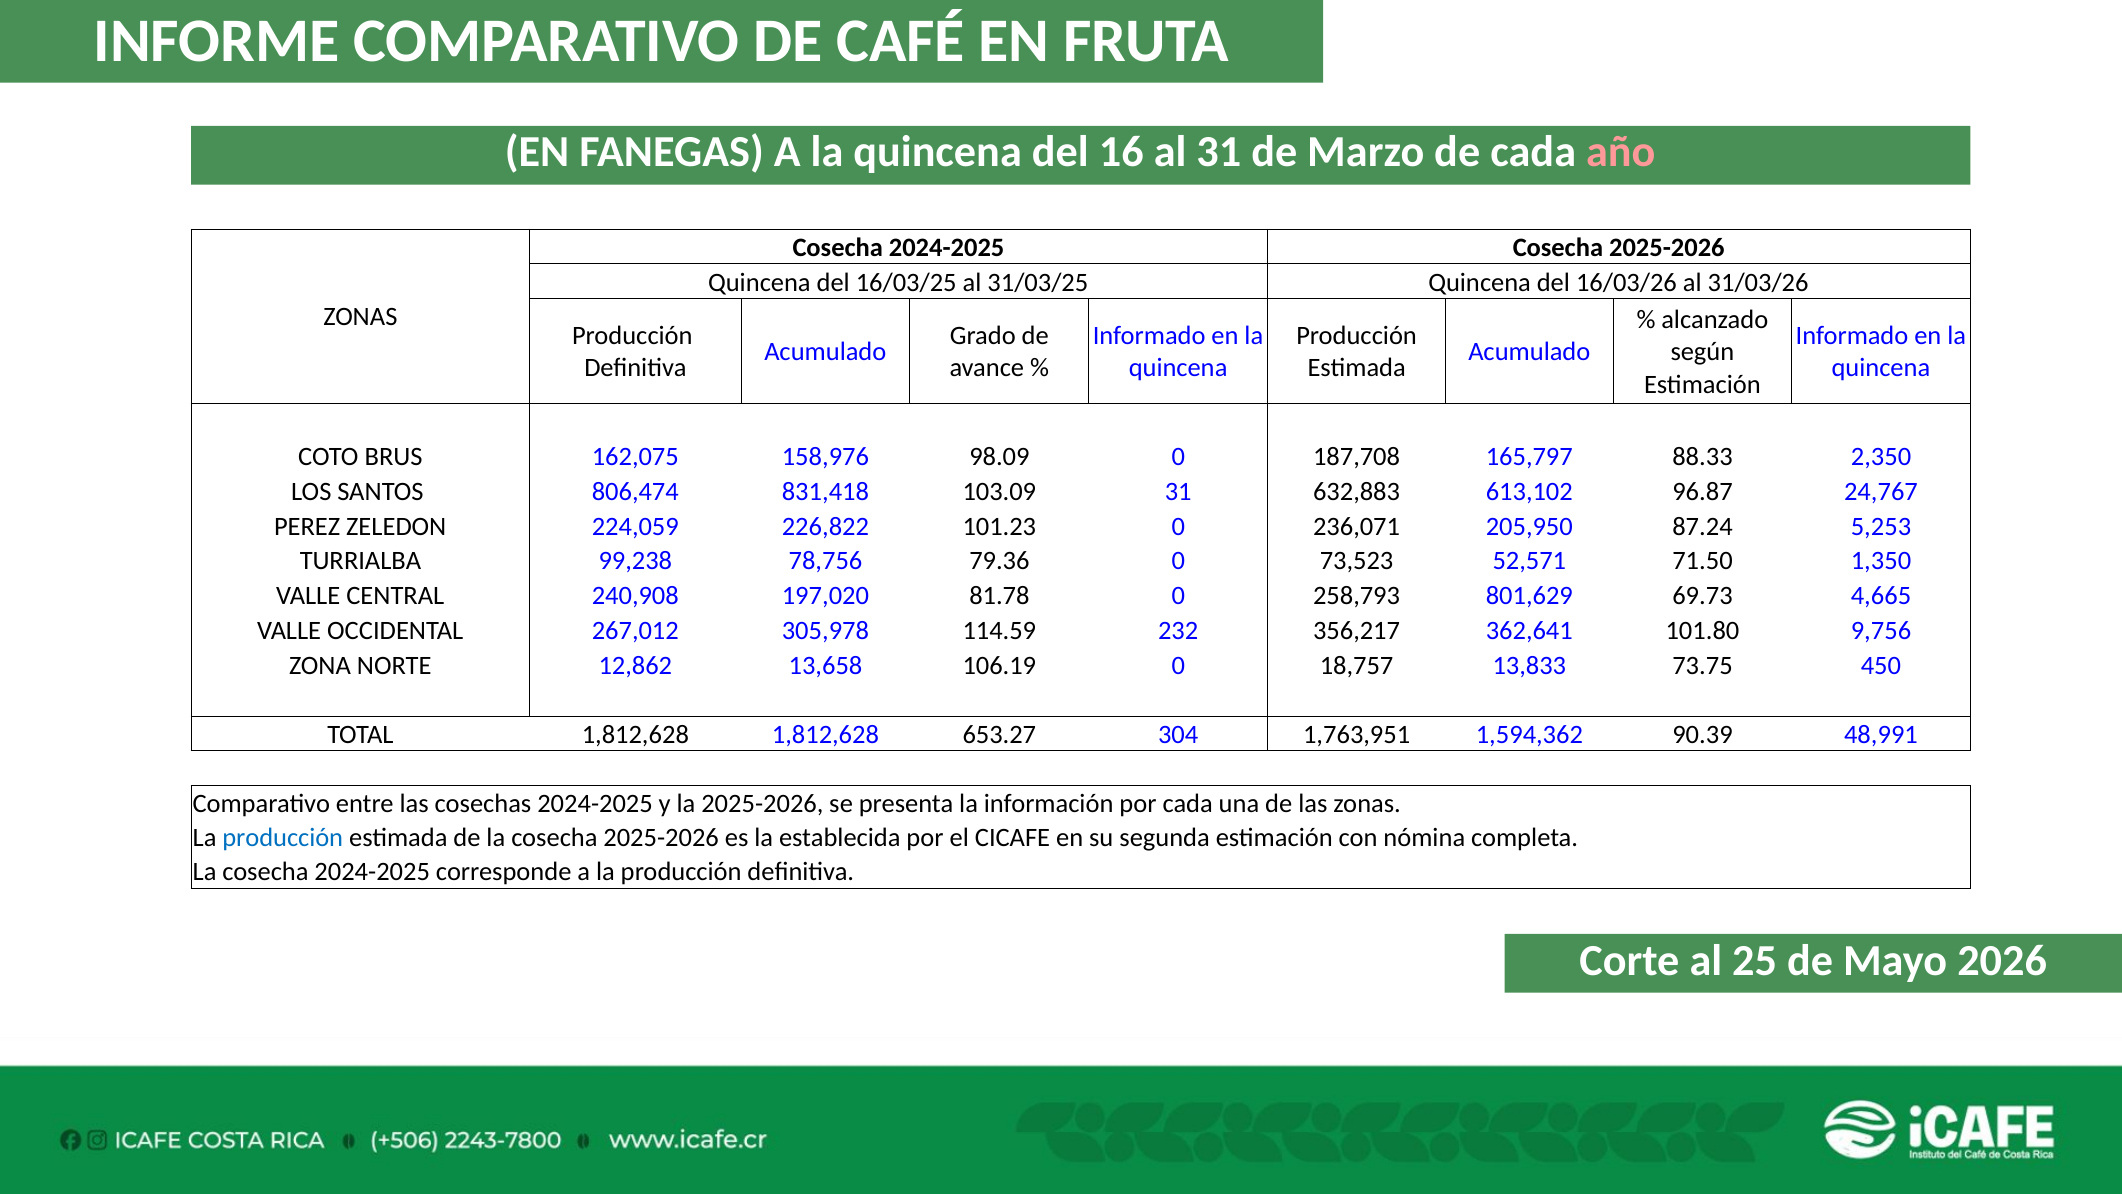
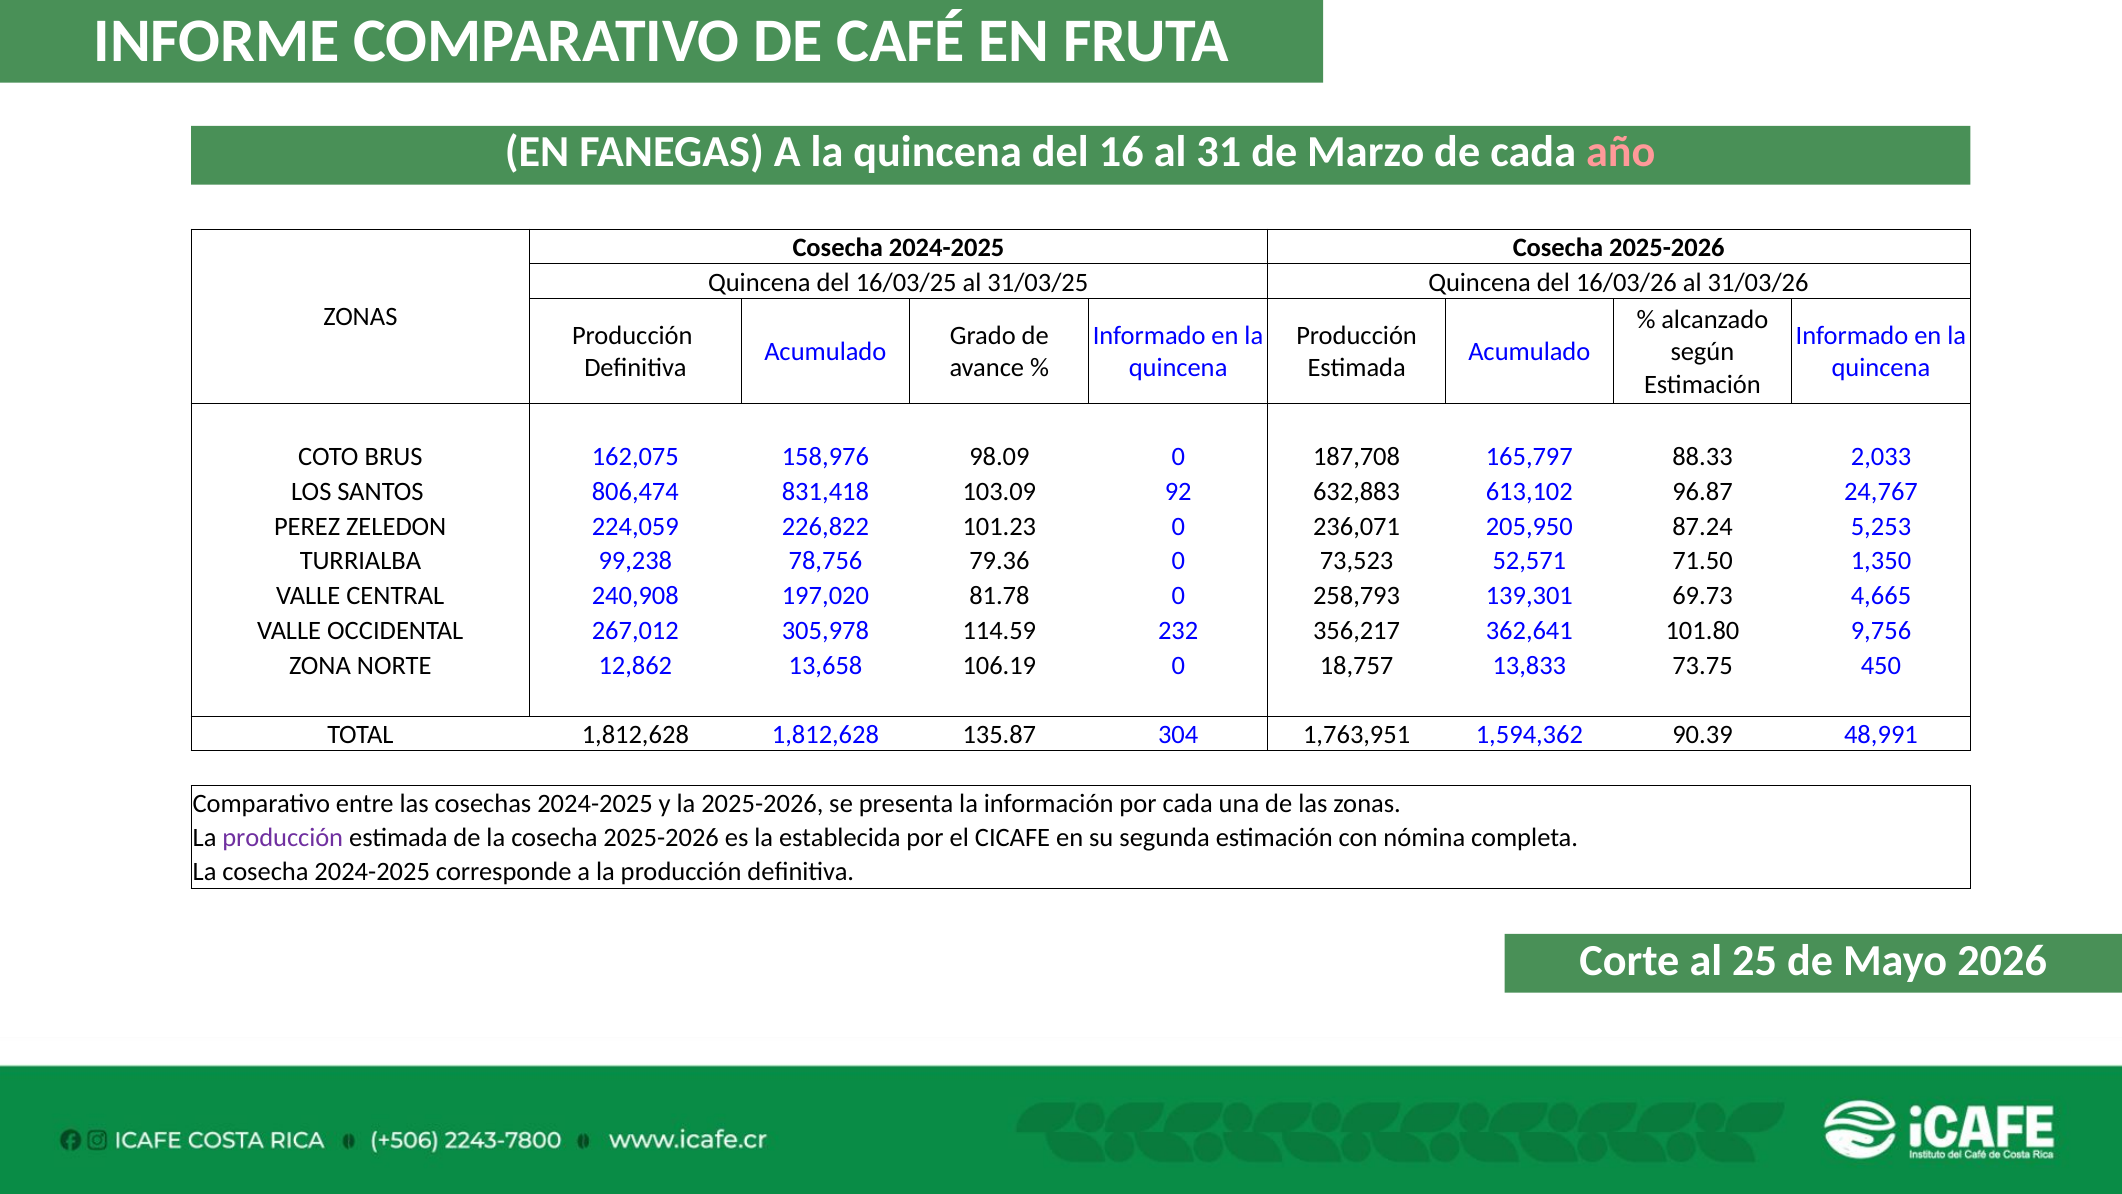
2,350: 2,350 -> 2,033 (1881, 457)
103.09 31: 31 -> 92 (1178, 491)
801,629: 801,629 -> 139,301 (1529, 596)
653.27: 653.27 -> 135.87 (999, 735)
producción colour: blue -> purple (283, 837)
